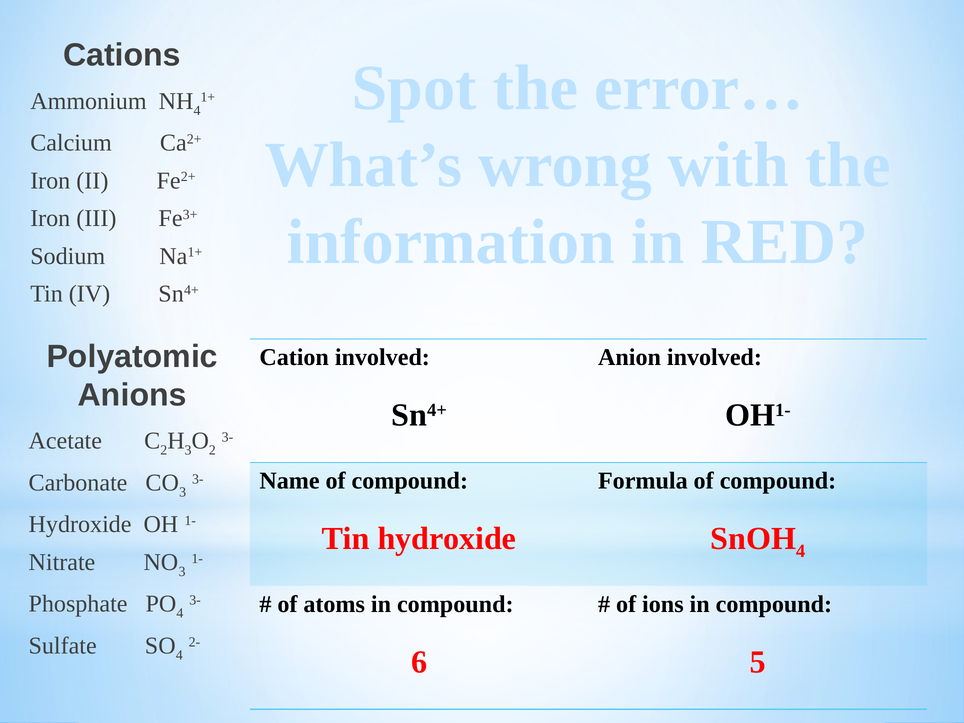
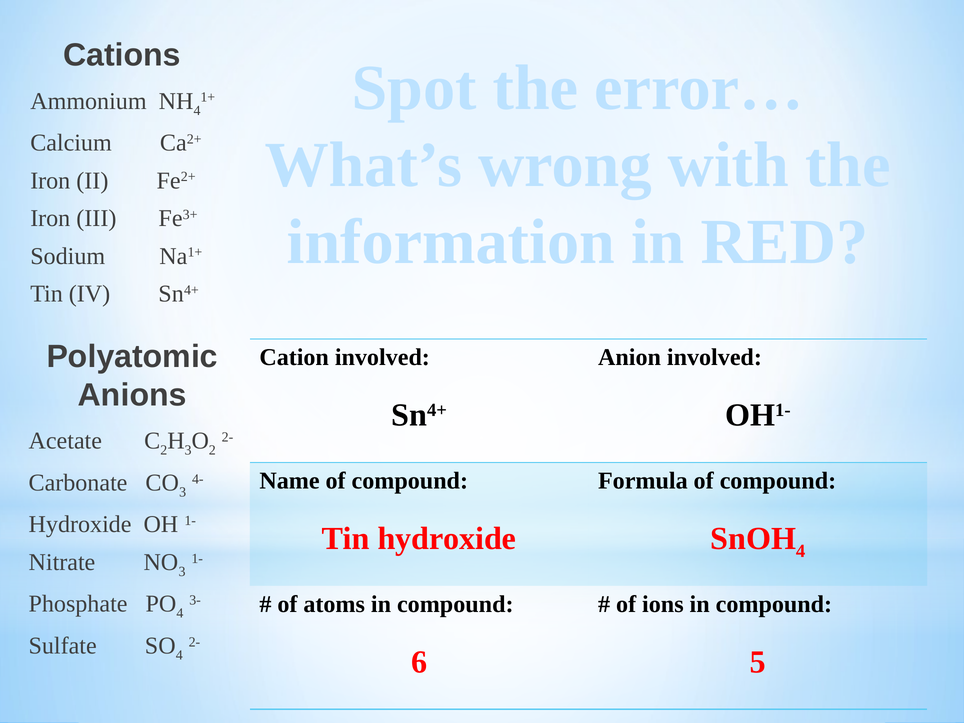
3-: 3- -> 2- (228, 437)
3-: 3- -> 4- (198, 479)
